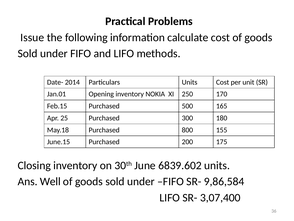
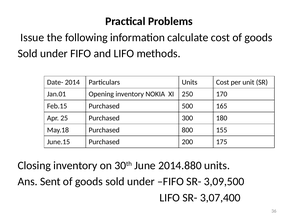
6839.602: 6839.602 -> 2014.880 (180, 165)
Well: Well -> Sent (50, 181)
9,86,584: 9,86,584 -> 3,09,500 (224, 181)
